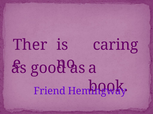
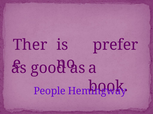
caring: caring -> prefer (116, 45)
Friend: Friend -> People (50, 92)
